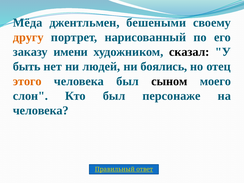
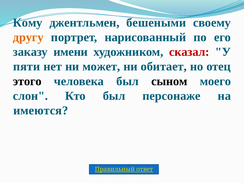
Мёда: Мёда -> Кому (28, 23)
сказал colour: black -> red (189, 52)
быть: быть -> пяти (27, 67)
людей: людей -> может (101, 67)
боялись: боялись -> обитает (164, 67)
этого colour: orange -> black (27, 81)
человека: человека -> имеются (41, 110)
